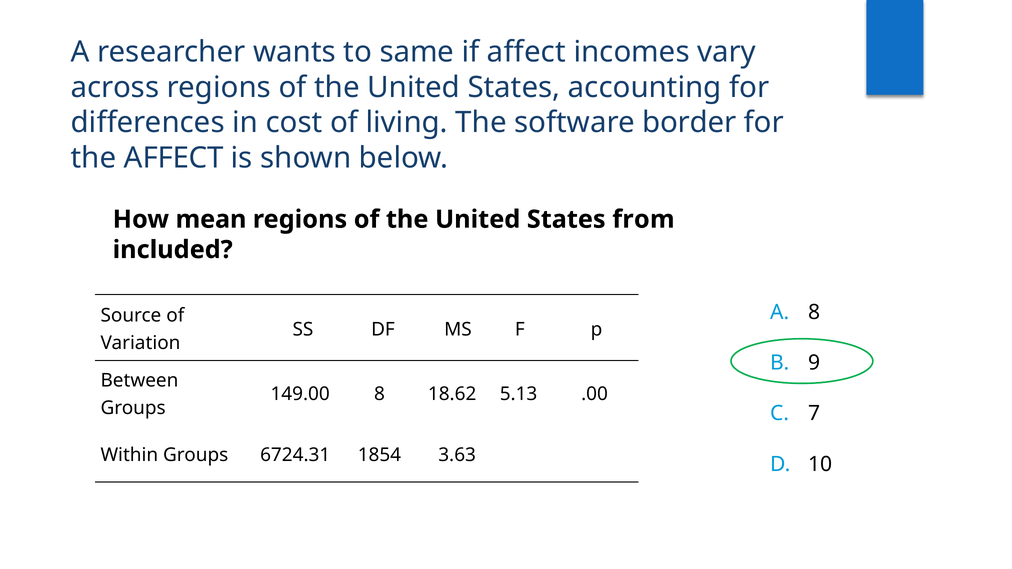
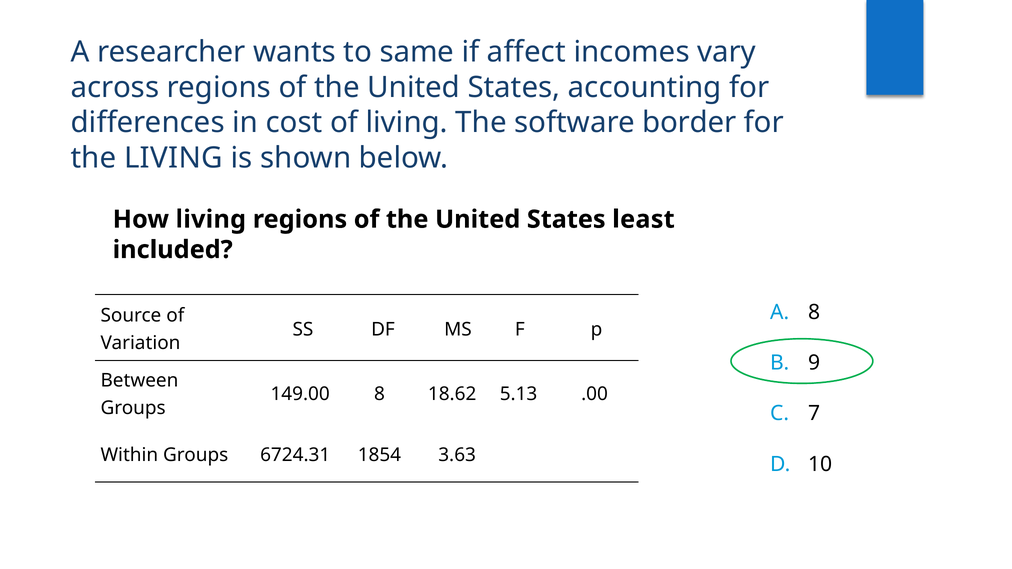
the AFFECT: AFFECT -> LIVING (173, 158)
How mean: mean -> living (211, 219)
from: from -> least (643, 219)
